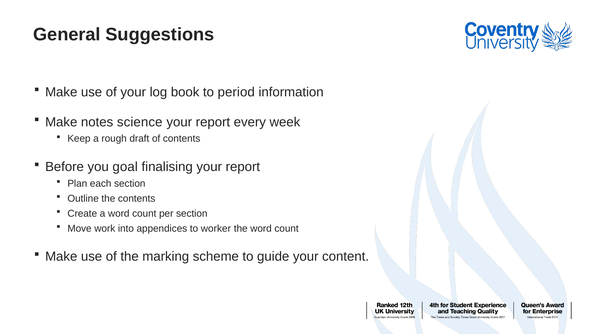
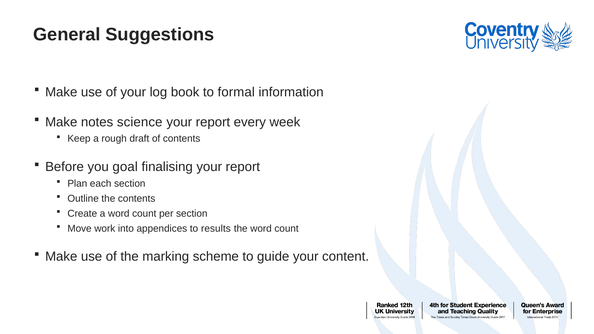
period: period -> formal (236, 92)
worker: worker -> results (216, 229)
